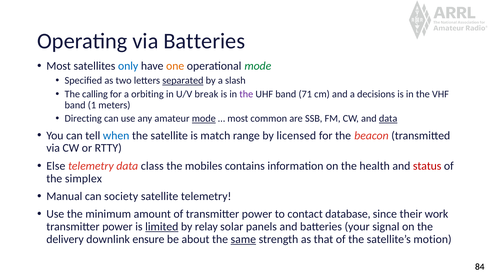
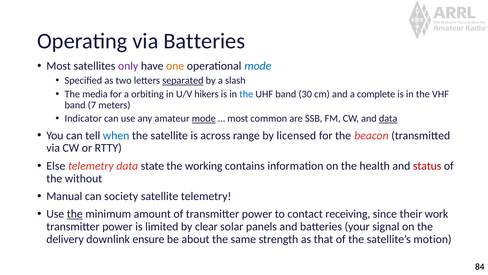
only colour: blue -> purple (128, 66)
mode colour: green -> blue (258, 66)
calling: calling -> media (95, 94)
break: break -> hikers (207, 94)
the colour: purple -> blue (246, 94)
71: 71 -> 30 (305, 94)
decisions: decisions -> complete (376, 94)
1: 1 -> 7 (92, 105)
Directing: Directing -> Indicator (83, 118)
match: match -> across (215, 135)
class: class -> state (152, 166)
mobiles: mobiles -> working (204, 166)
simplex: simplex -> without (84, 178)
the underline: none -> present (75, 214)
database: database -> receiving (348, 214)
limited underline: present -> none (162, 226)
relay: relay -> clear (206, 226)
same underline: present -> none (243, 239)
